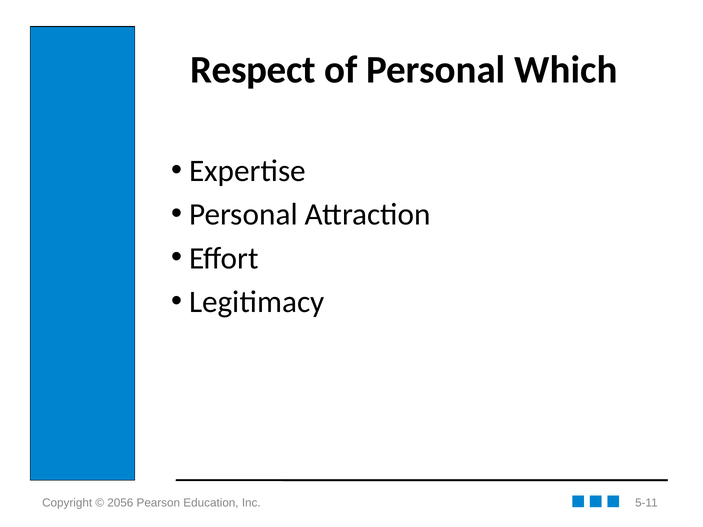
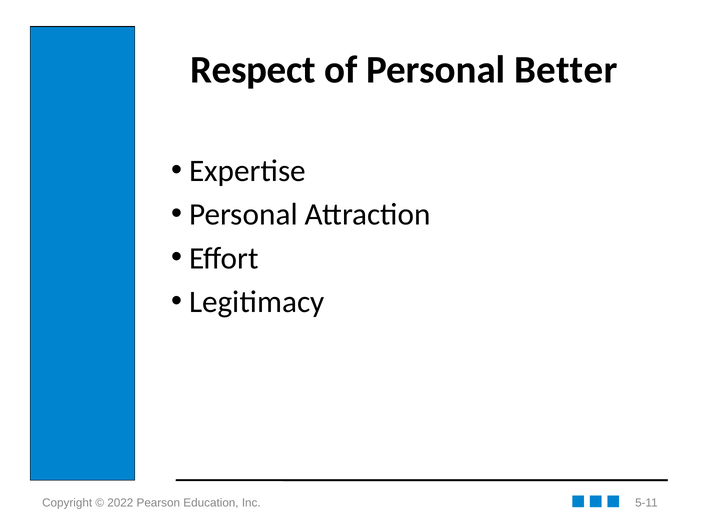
Which: Which -> Better (566, 70)
2056: 2056 -> 2022 (120, 503)
